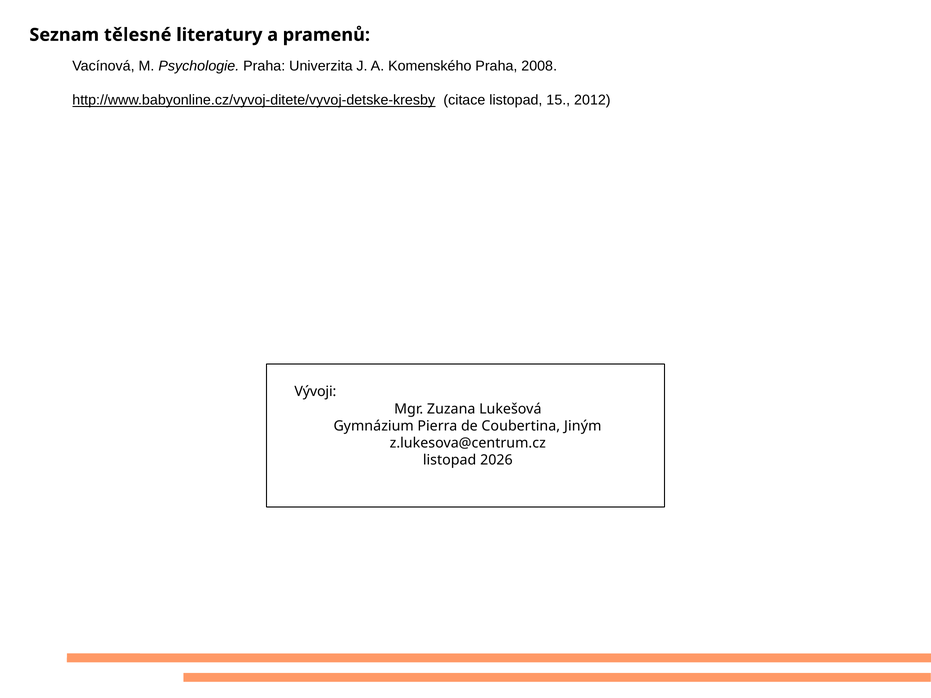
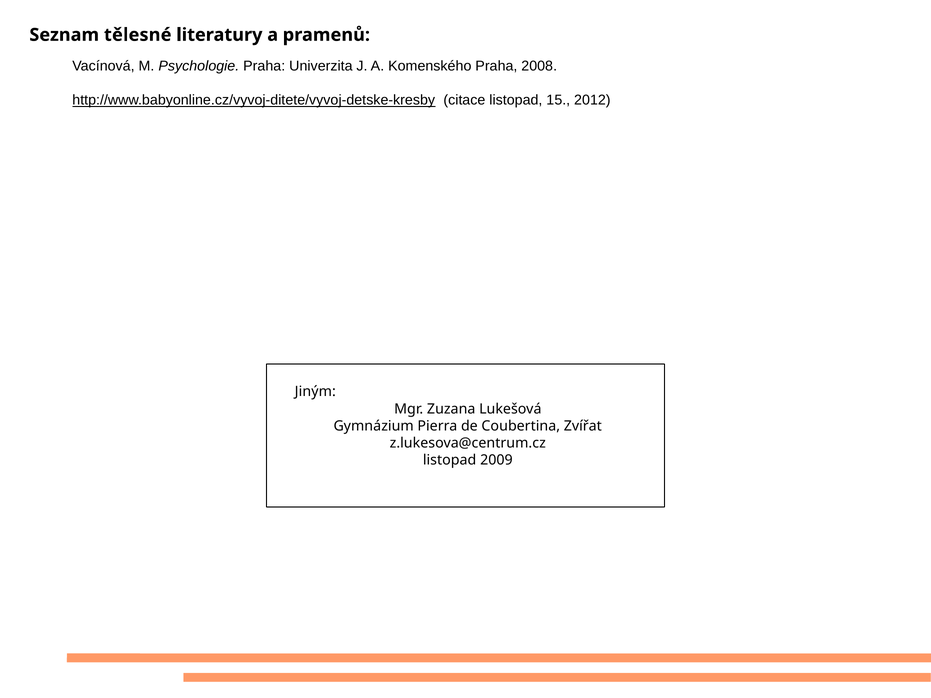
Vývoji: Vývoji -> Jiným (315, 392)
Jiným: Jiným -> Zvířat (583, 426)
2026: 2026 -> 2009 (496, 460)
